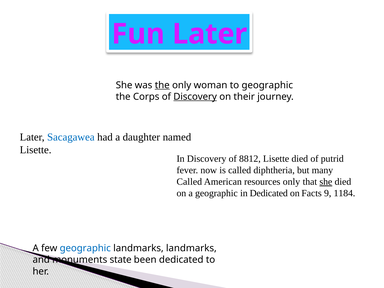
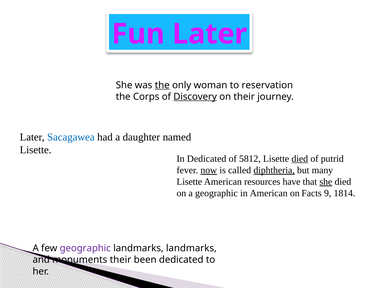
to geographic: geographic -> reservation (267, 85)
In Discovery: Discovery -> Dedicated (207, 159)
8812: 8812 -> 5812 (250, 159)
died underline: none -> present (300, 159)
now underline: none -> present (209, 170)
diphtheria underline: none -> present (274, 170)
Called: Called -> Lisette (189, 182)
resources only: only -> have (292, 182)
in Dedicated: Dedicated -> American (269, 193)
1184: 1184 -> 1814 (344, 193)
geographic colour: blue -> purple (85, 248)
monuments state: state -> their (121, 260)
